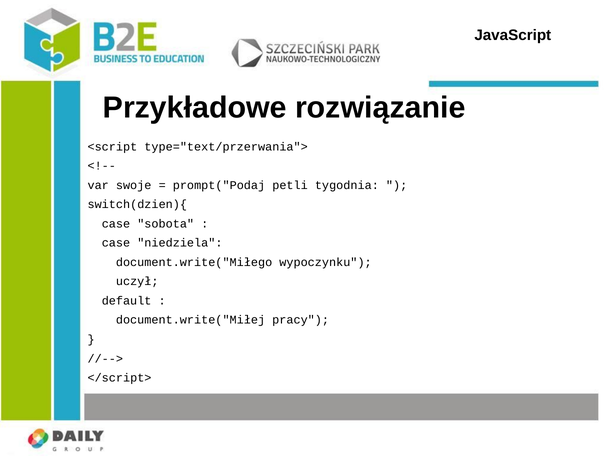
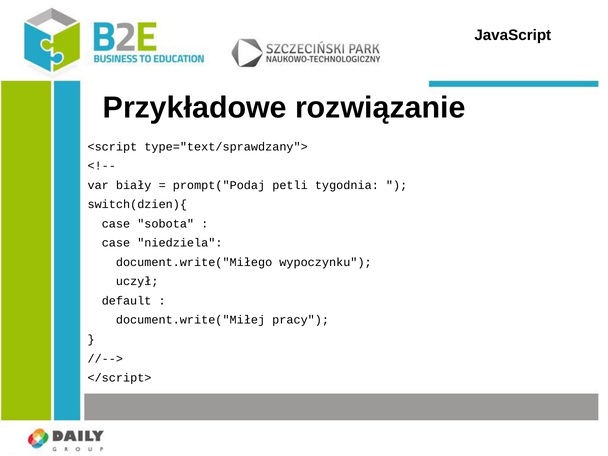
type="text/przerwania">: type="text/przerwania"> -> type="text/sprawdzany"> (226, 147)
swoje: swoje -> biały (134, 185)
